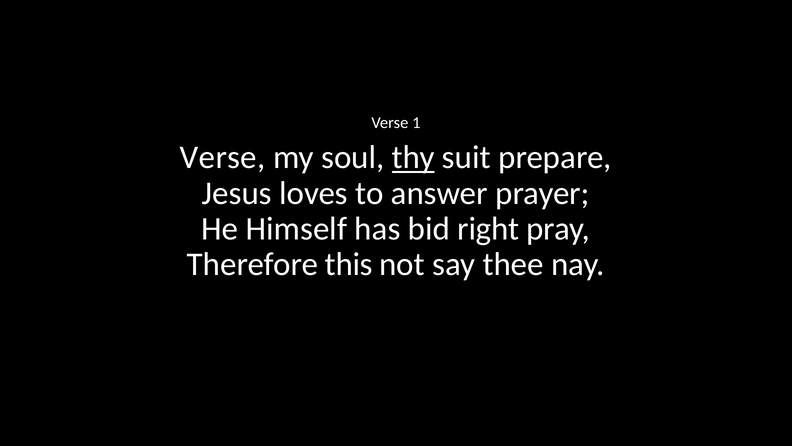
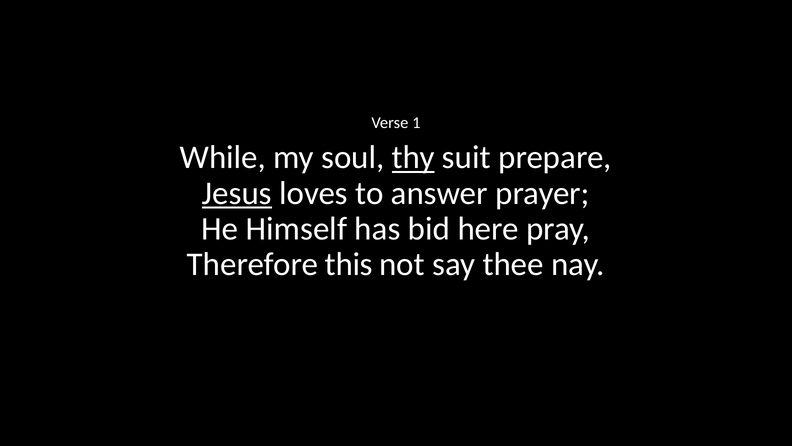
Verse: Verse -> While (223, 157)
Jesus underline: none -> present (237, 193)
right: right -> here (488, 229)
